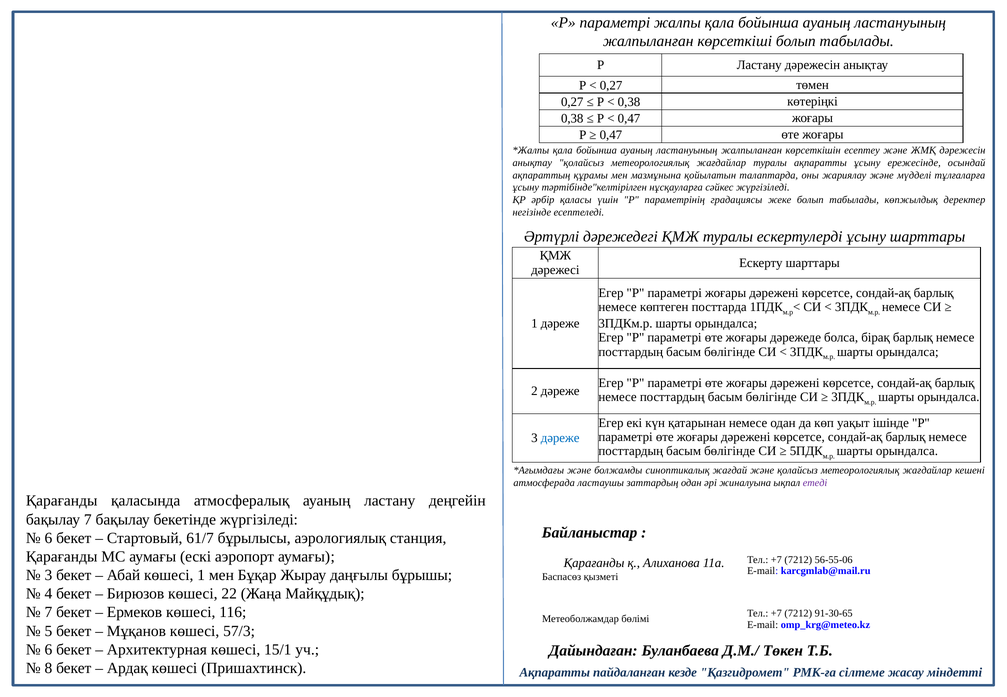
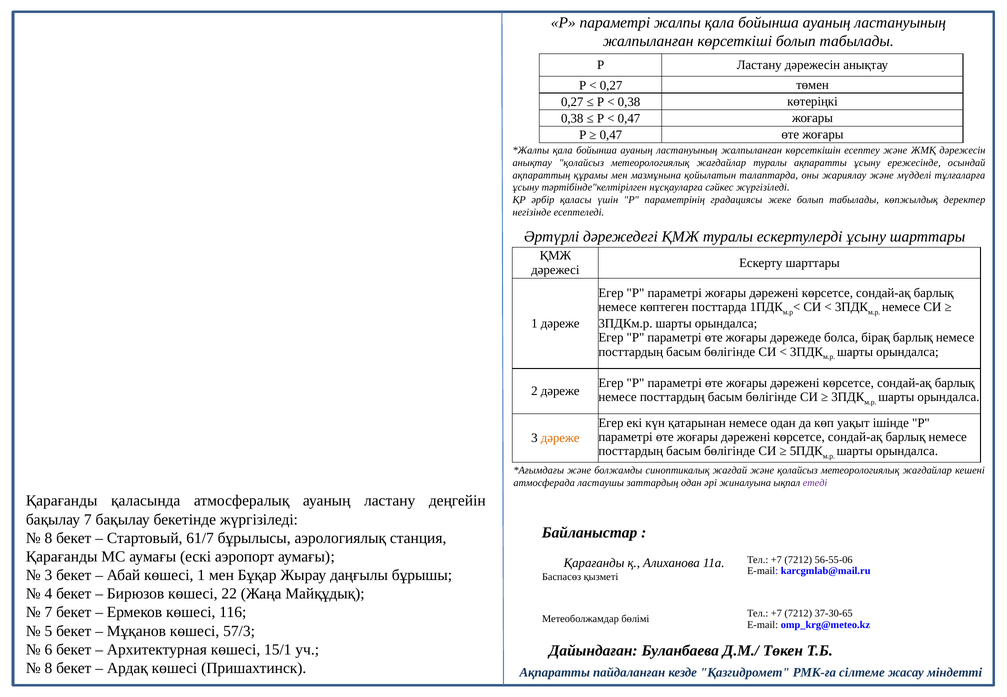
дәреже colour: blue -> orange (560, 438)
6: 6 -> 8 (48, 538)
91-30-65: 91-30-65 -> 37-30-65 (834, 613)
